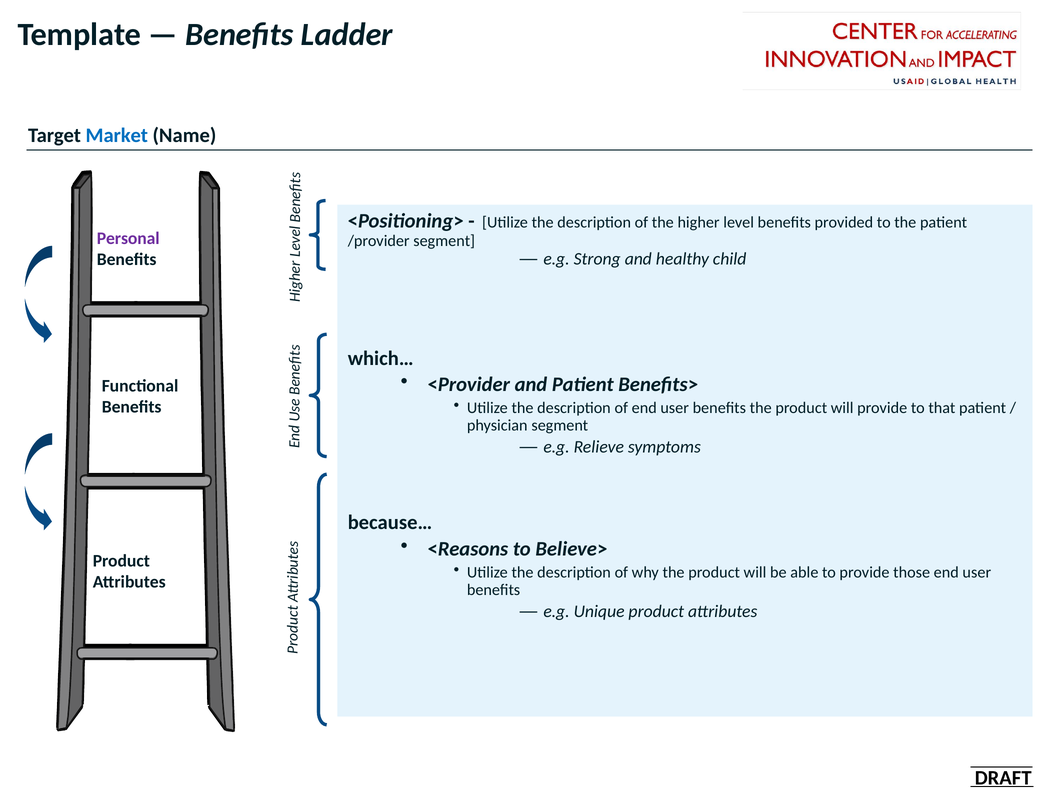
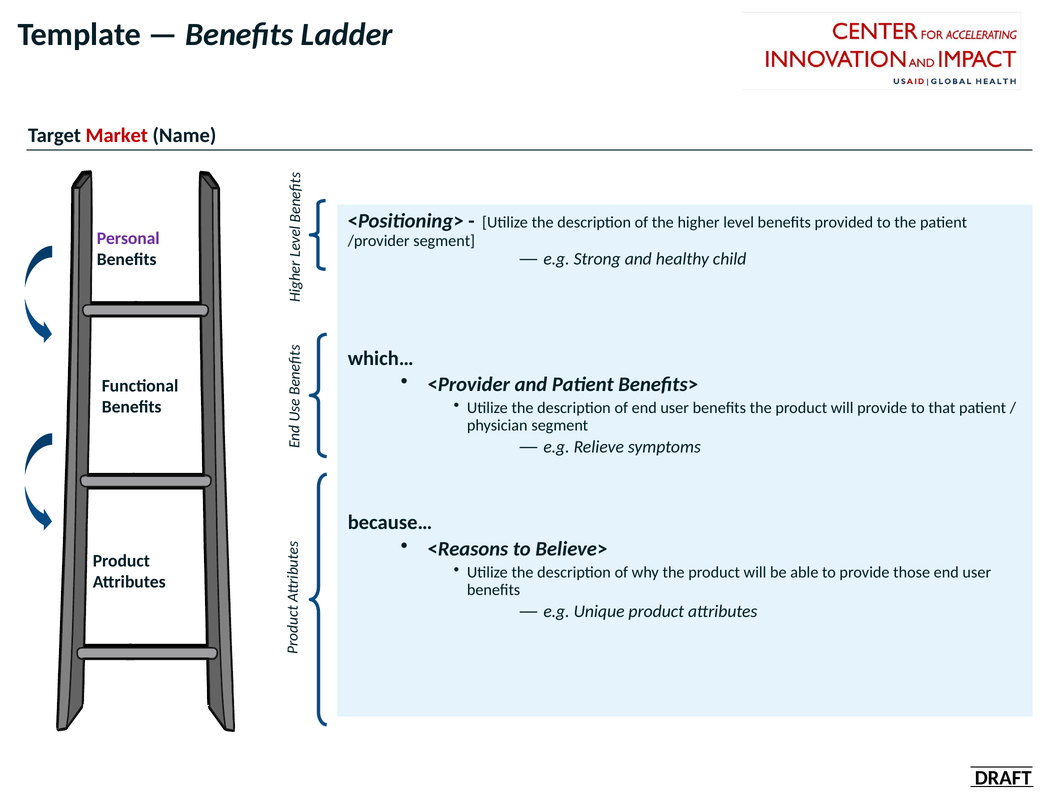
Market colour: blue -> red (117, 136)
